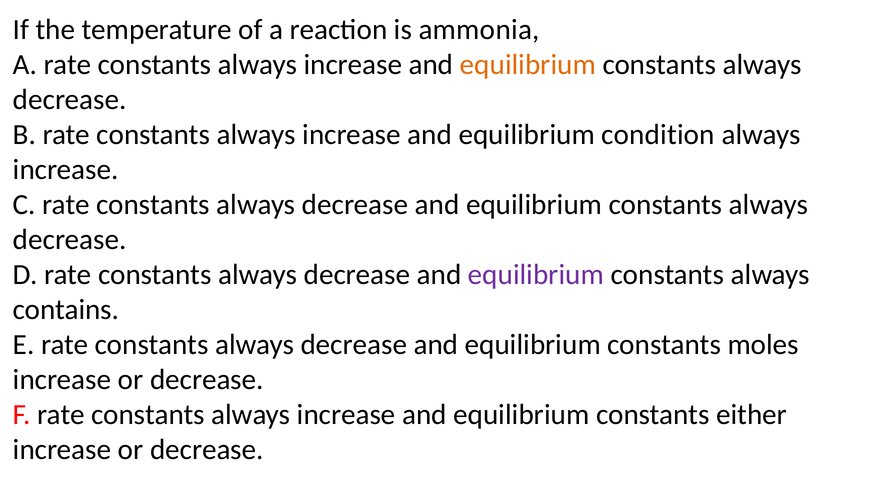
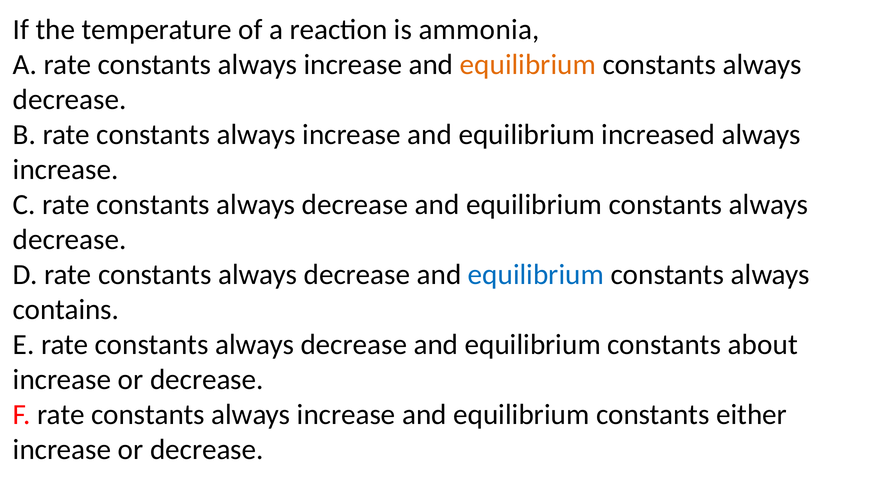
condition: condition -> increased (658, 135)
equilibrium colour: purple -> blue (536, 275)
moles: moles -> about (763, 345)
